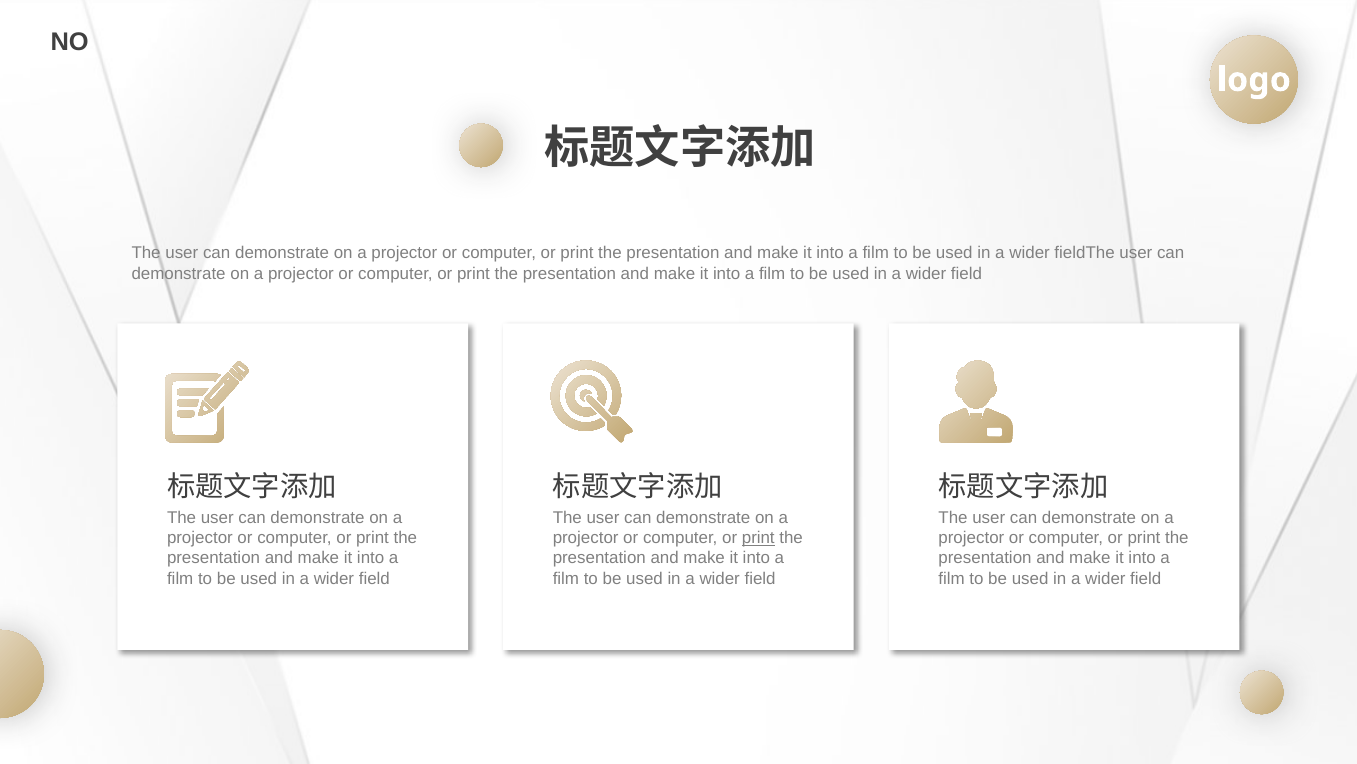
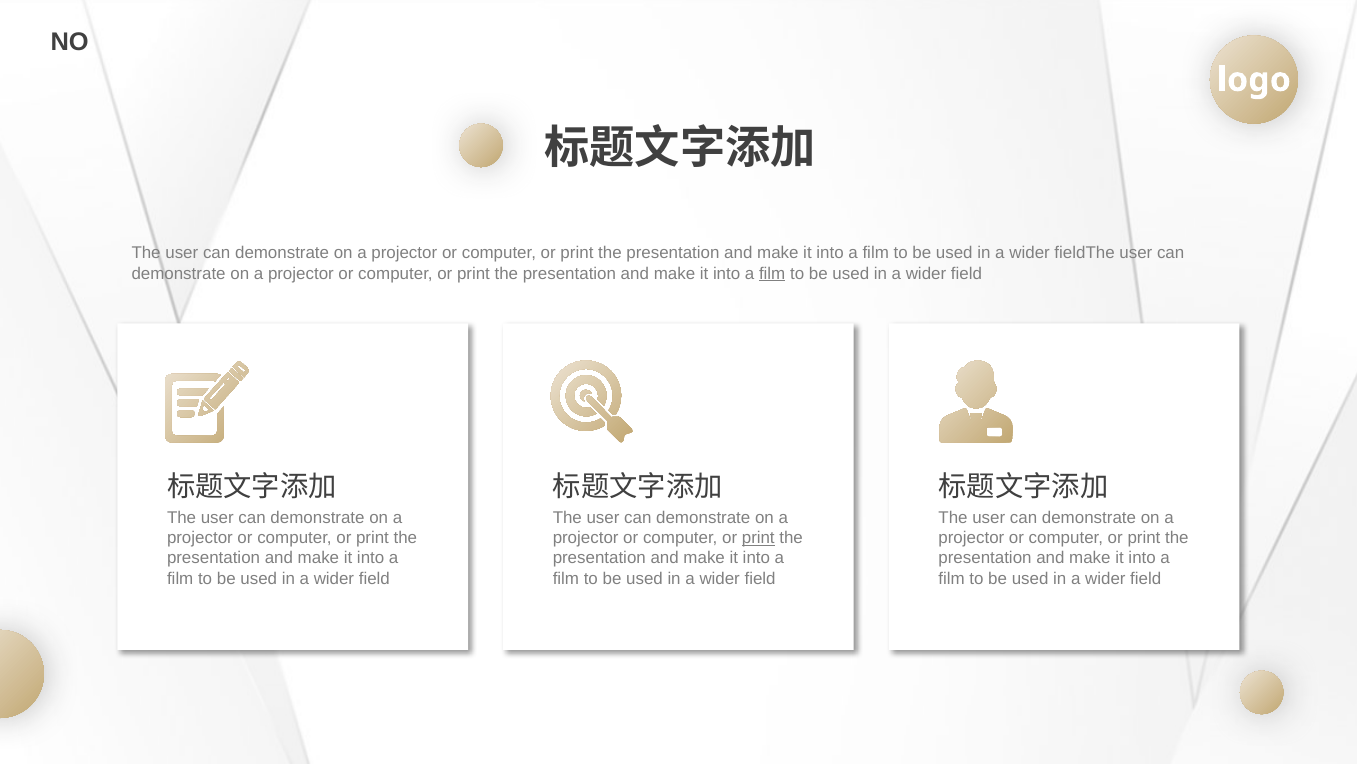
film underline: none -> present (772, 273)
